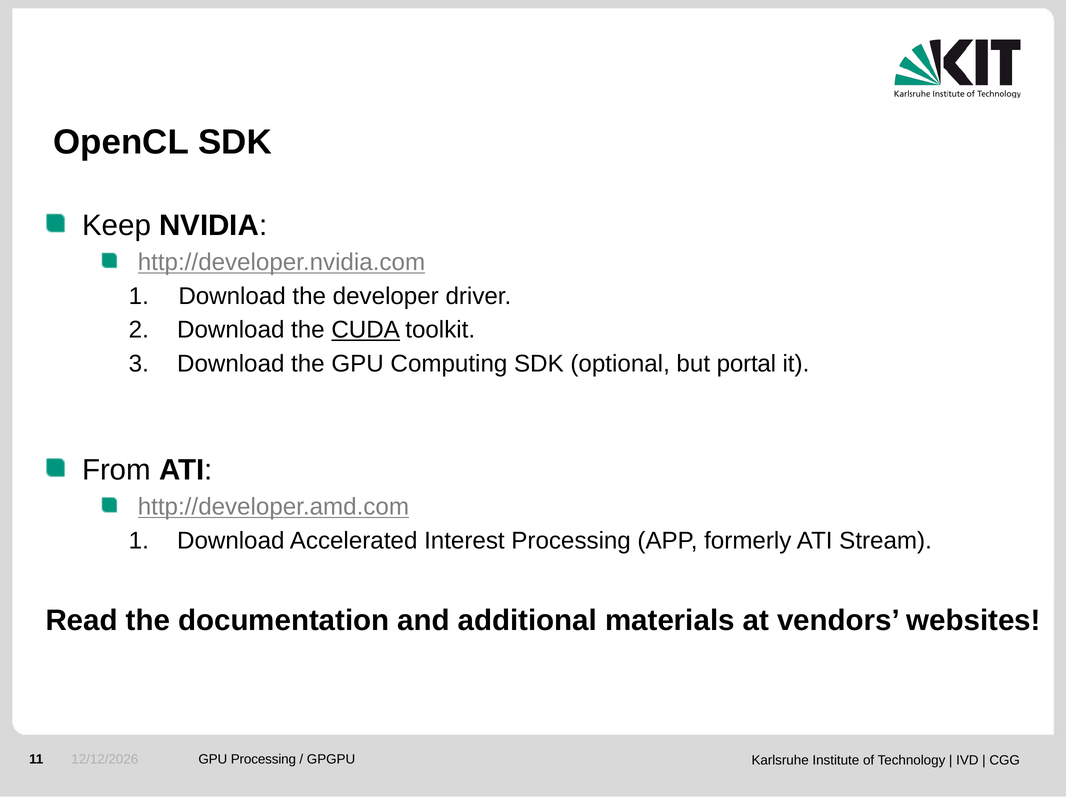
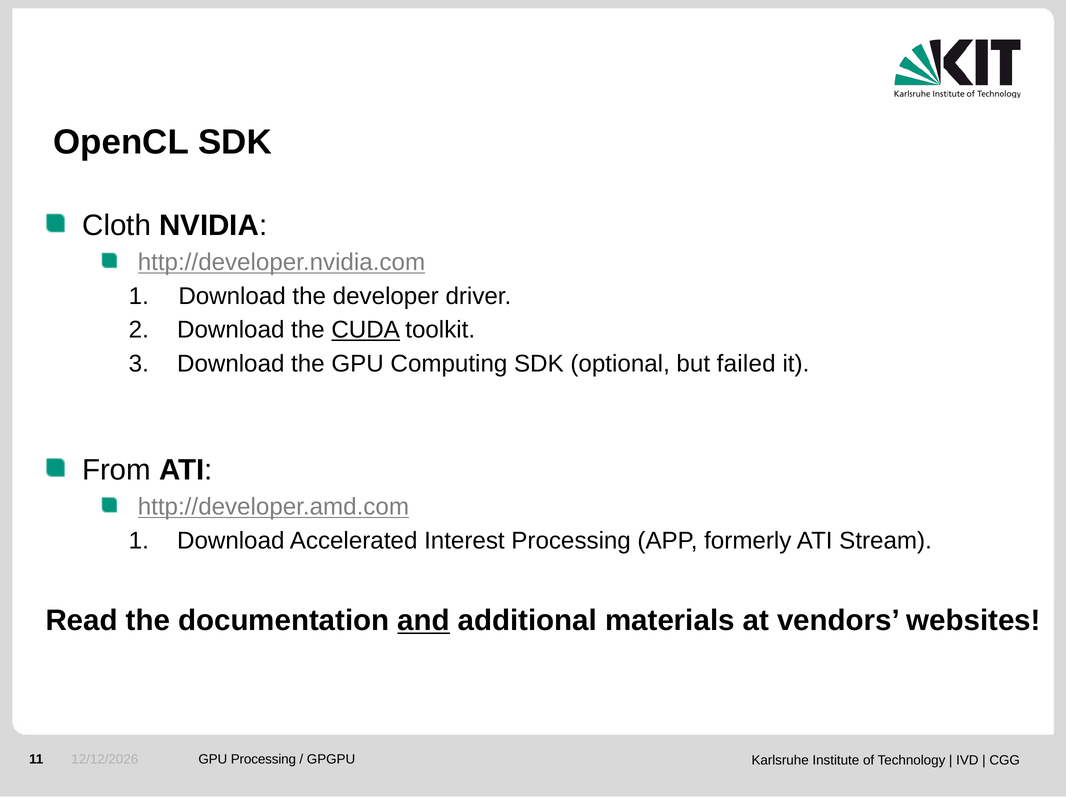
Keep: Keep -> Cloth (117, 225)
portal: portal -> failed (746, 364)
and underline: none -> present (424, 620)
